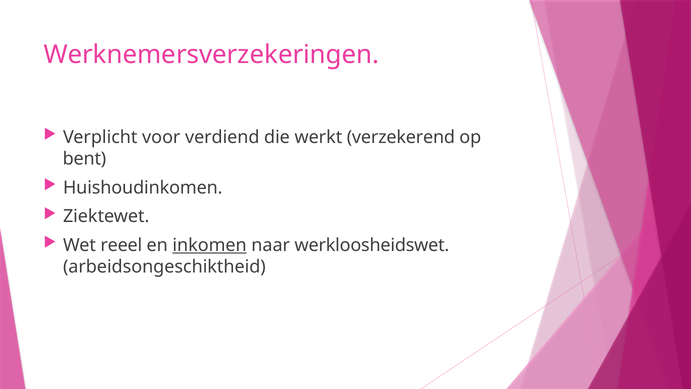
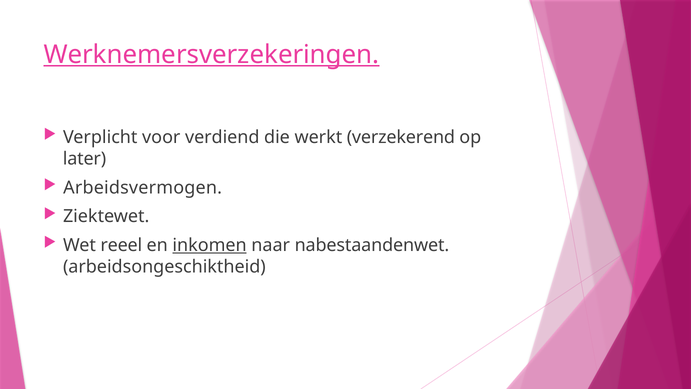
Werknemersverzekeringen underline: none -> present (211, 54)
bent: bent -> later (84, 159)
Huishoudinkomen: Huishoudinkomen -> Arbeidsvermogen (143, 187)
werkloosheidswet: werkloosheidswet -> nabestaandenwet (372, 245)
